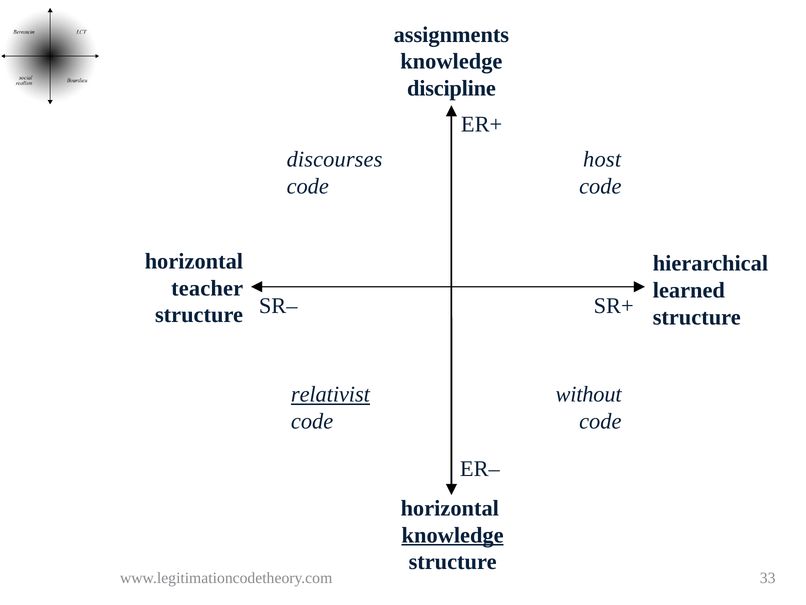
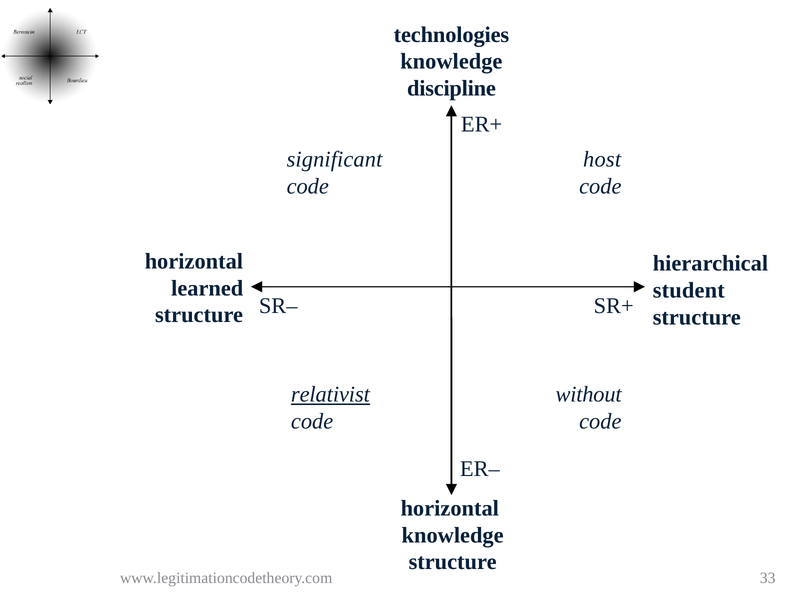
assignments: assignments -> technologies (451, 35)
discourses: discourses -> significant (334, 159)
teacher: teacher -> learned (207, 288)
learned: learned -> student (689, 290)
knowledge underline: present -> none (453, 535)
